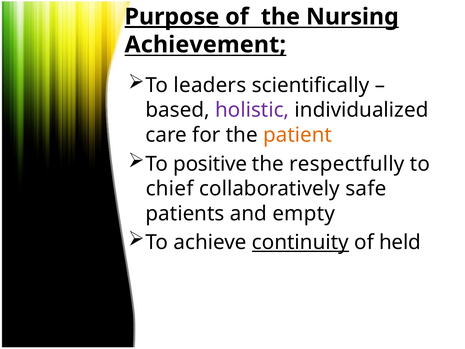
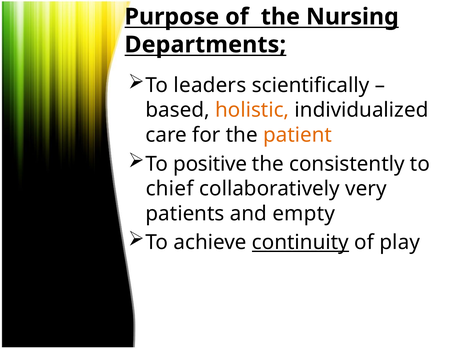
Purpose underline: present -> none (172, 17)
Achievement: Achievement -> Departments (205, 45)
holistic colour: purple -> orange (252, 110)
respectfully: respectfully -> consistently (347, 164)
safe: safe -> very (366, 189)
held: held -> play (400, 242)
